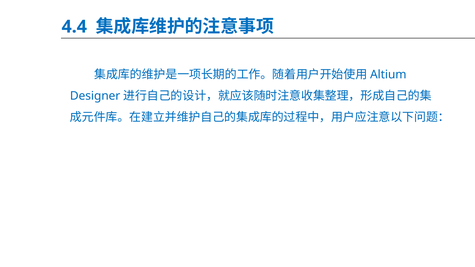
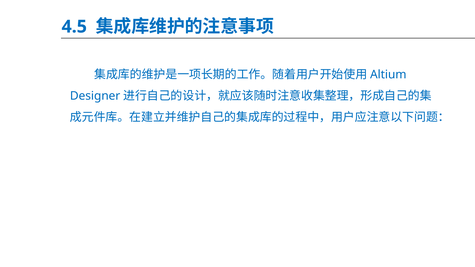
4.4: 4.4 -> 4.5 (74, 27)
